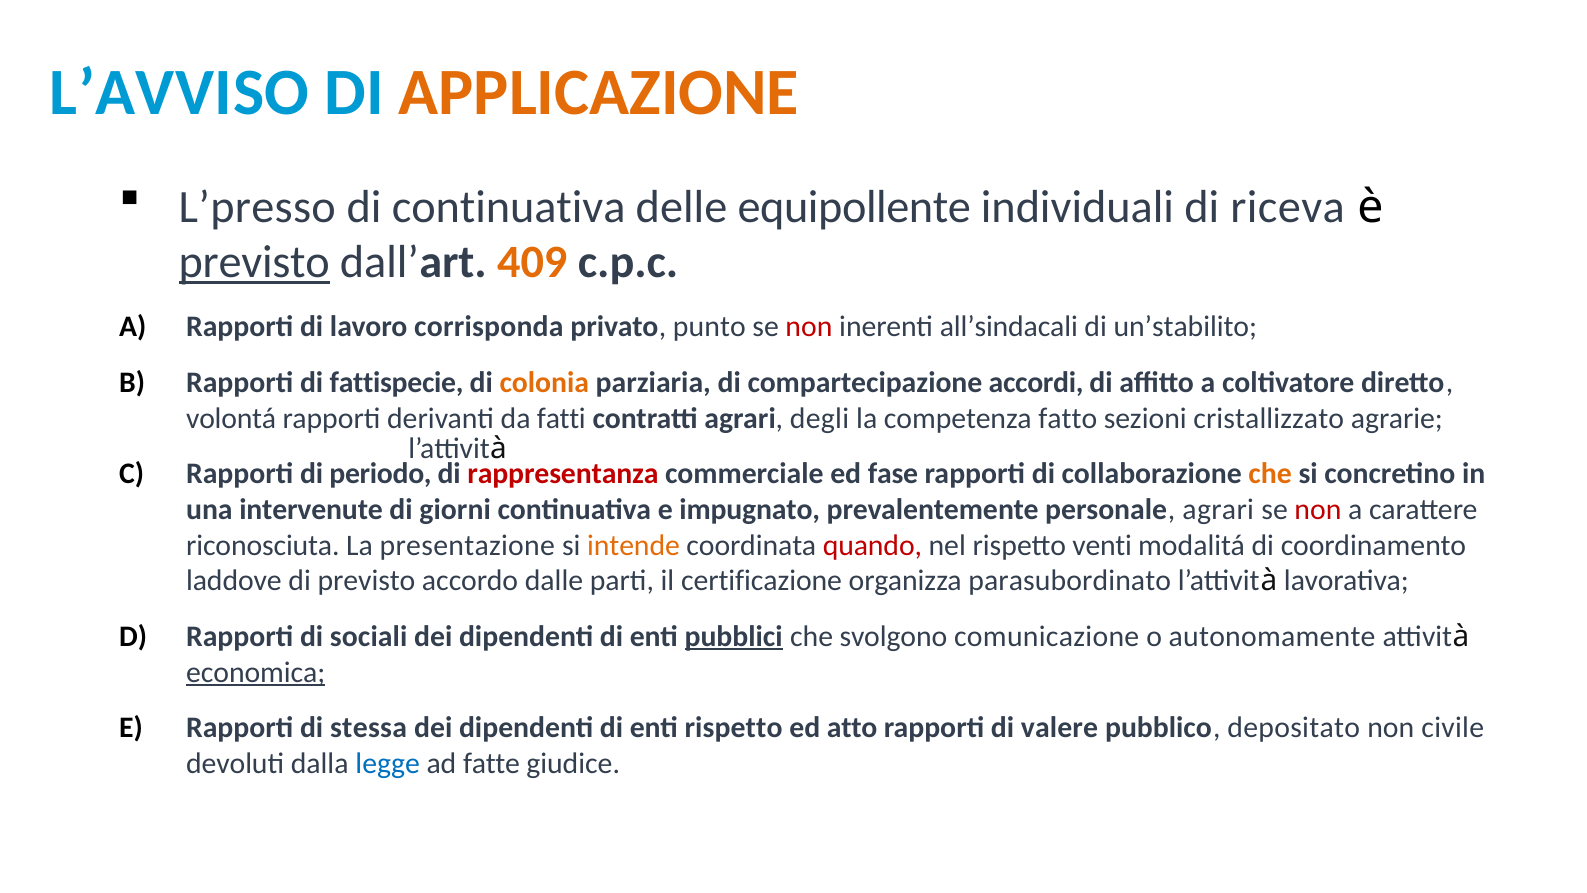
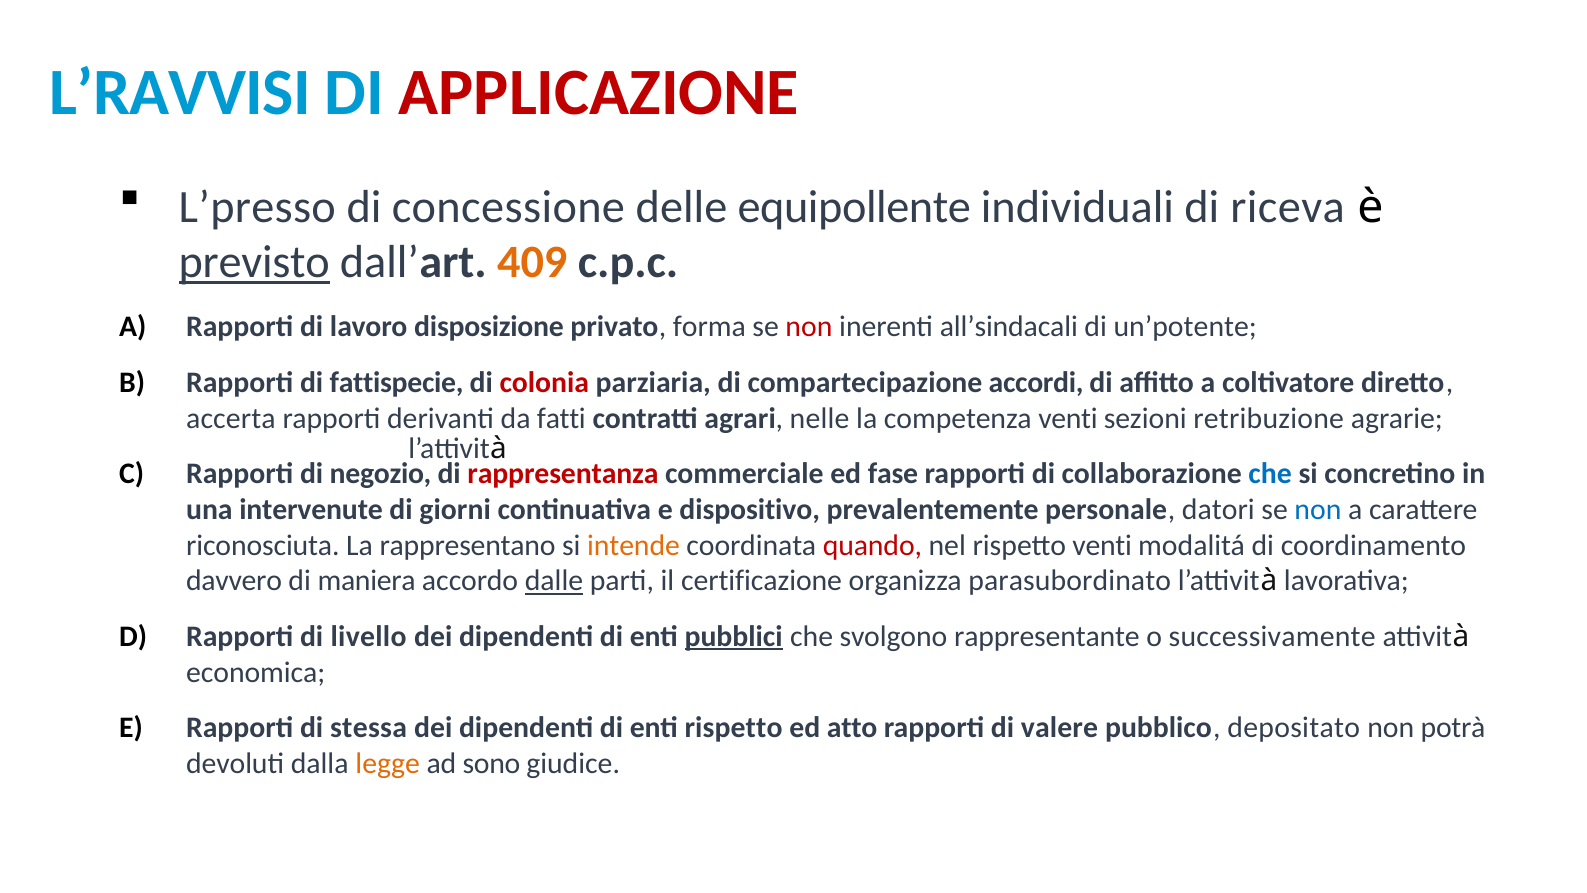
L’AVVISO: L’AVVISO -> L’RAVVISI (180, 93)
APPLICAZIONE colour: orange -> red (599, 93)
di continuativa: continuativa -> concessione (508, 207)
corrisponda: corrisponda -> disposizione (489, 327)
punto: punto -> forma (709, 327)
un’stabilito: un’stabilito -> un’potente (1185, 327)
colonia colour: orange -> red (544, 382)
volontá: volontá -> accerta (231, 418)
degli: degli -> nelle (820, 418)
competenza fatto: fatto -> venti (1068, 418)
cristallizzato: cristallizzato -> retribuzione (1269, 418)
periodo: periodo -> negozio (381, 474)
che colour: orange -> blue (1270, 474)
impugnato: impugnato -> dispositivo (750, 509)
personale agrari: agrari -> datori (1218, 509)
non colour: red -> blue (1318, 509)
presentazione: presentazione -> rappresentano (468, 545)
laddove: laddove -> davvero (234, 581)
di previsto: previsto -> maniera (367, 581)
dalle underline: none -> present (554, 581)
sociali: sociali -> livello (369, 636)
comunicazione: comunicazione -> rappresentante (1047, 636)
autonomamente: autonomamente -> successivamente (1272, 636)
economica underline: present -> none (256, 672)
civile: civile -> potrà (1453, 728)
legge colour: blue -> orange (388, 763)
fatte: fatte -> sono (491, 763)
